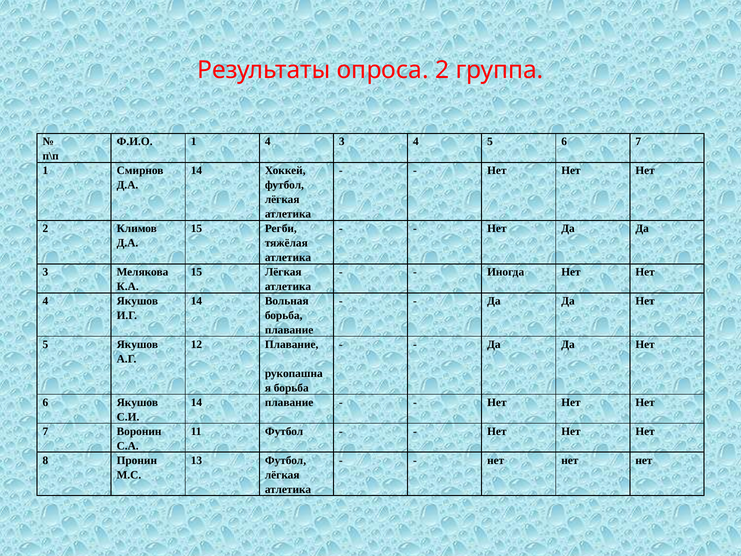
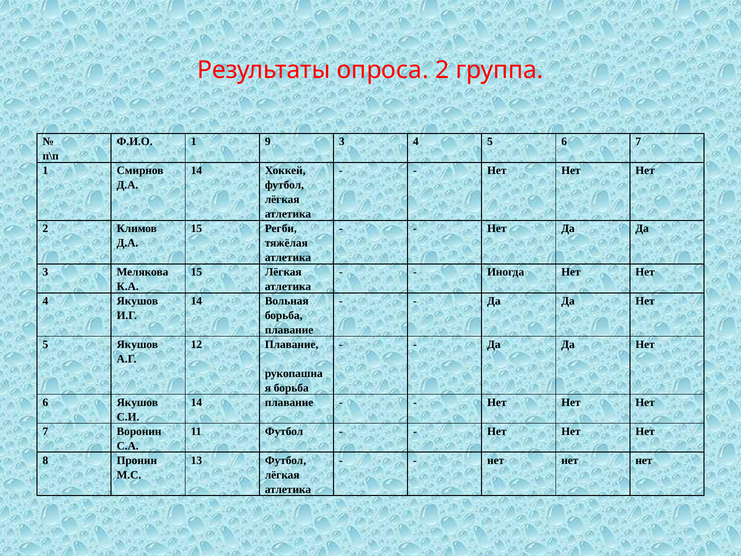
1 4: 4 -> 9 (268, 142)
